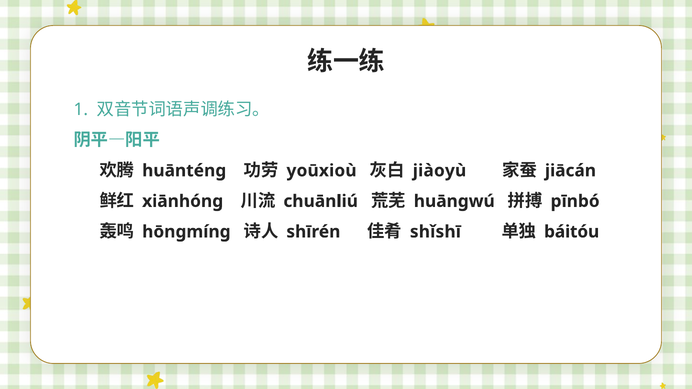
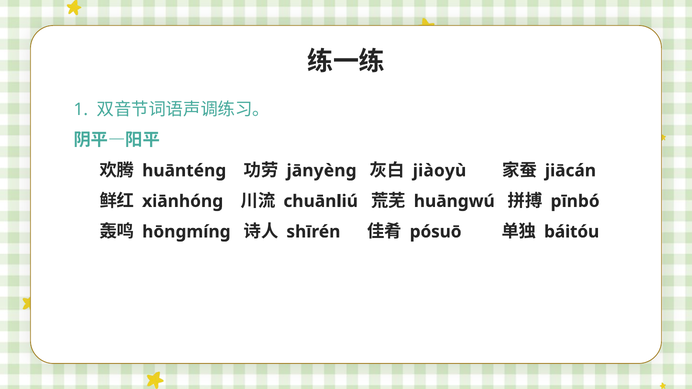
yoūxioù: yoūxioù -> jānyèng (322, 171)
shǐshī: shǐshī -> pósuō (436, 232)
